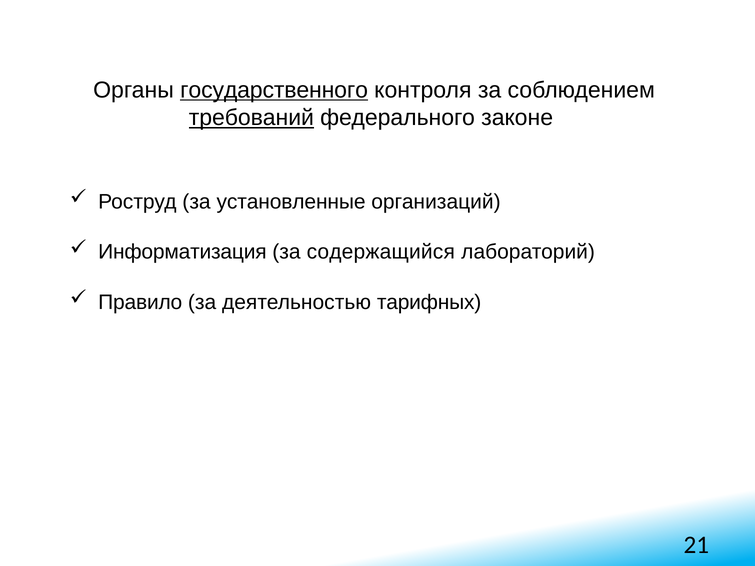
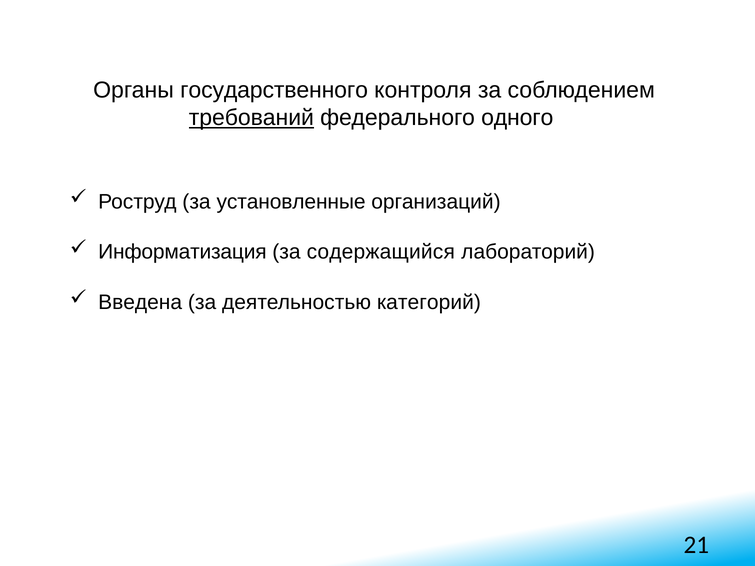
государственного underline: present -> none (274, 90)
законе: законе -> одного (517, 118)
Правило: Правило -> Введена (140, 303)
тарифных: тарифных -> категорий (429, 303)
